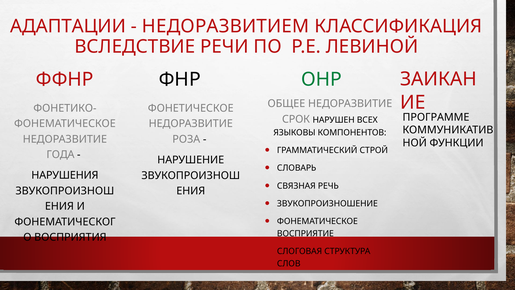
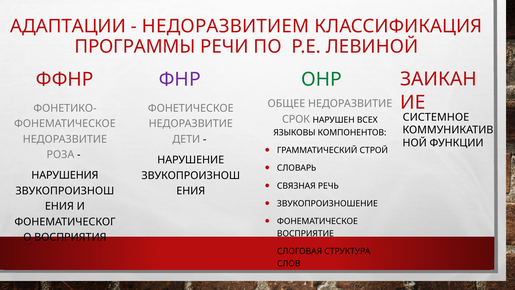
ВСЛЕДСТВИЕ: ВСЛЕДСТВИЕ -> ПРОГРАММЫ (135, 47)
ФНР colour: black -> purple (180, 79)
ПРОГРАММЕ: ПРОГРАММЕ -> СИСТЕМНОЕ (436, 117)
РОЗА: РОЗА -> ДЕТИ (186, 139)
ГОДА: ГОДА -> РОЗА (60, 154)
